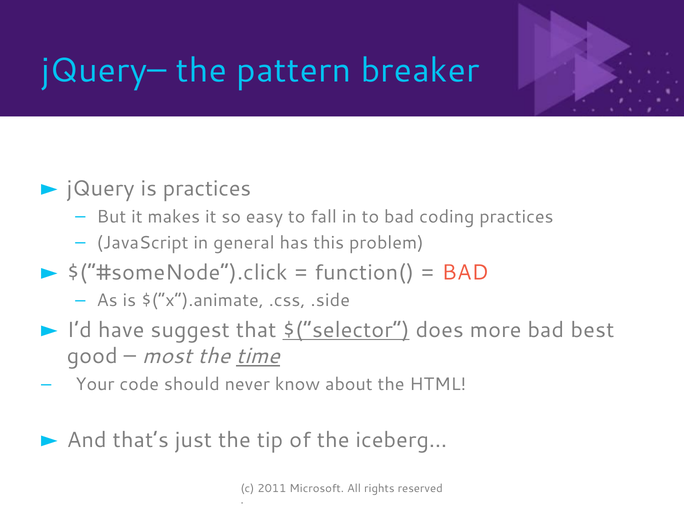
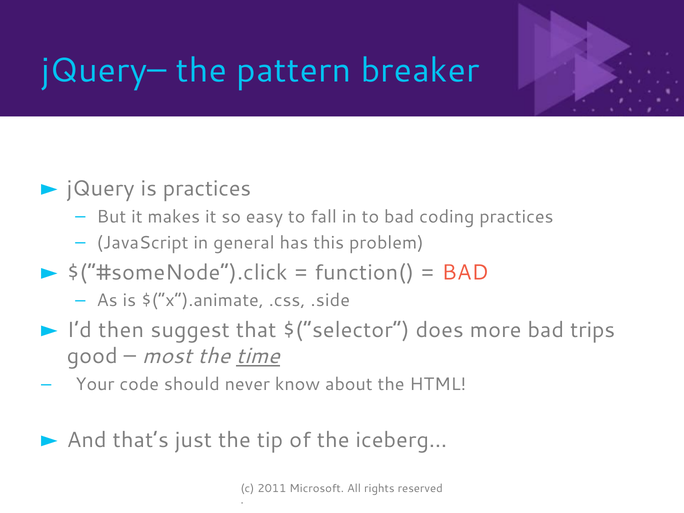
have: have -> then (121, 330)
$(“selector underline: present -> none (346, 330)
best: best -> trips (593, 330)
